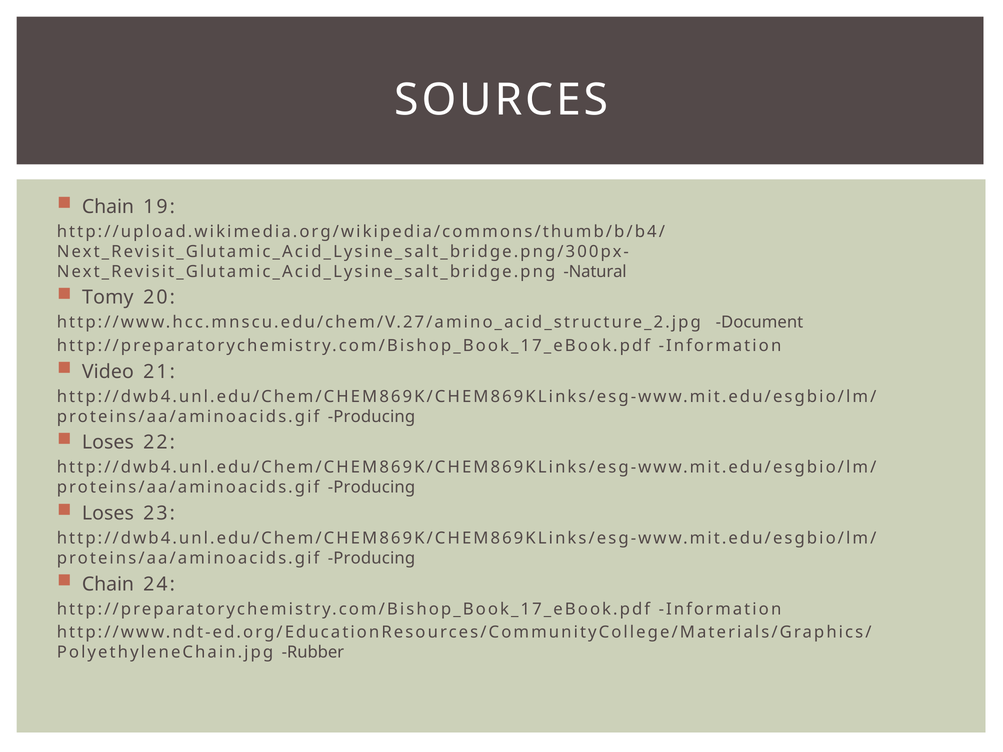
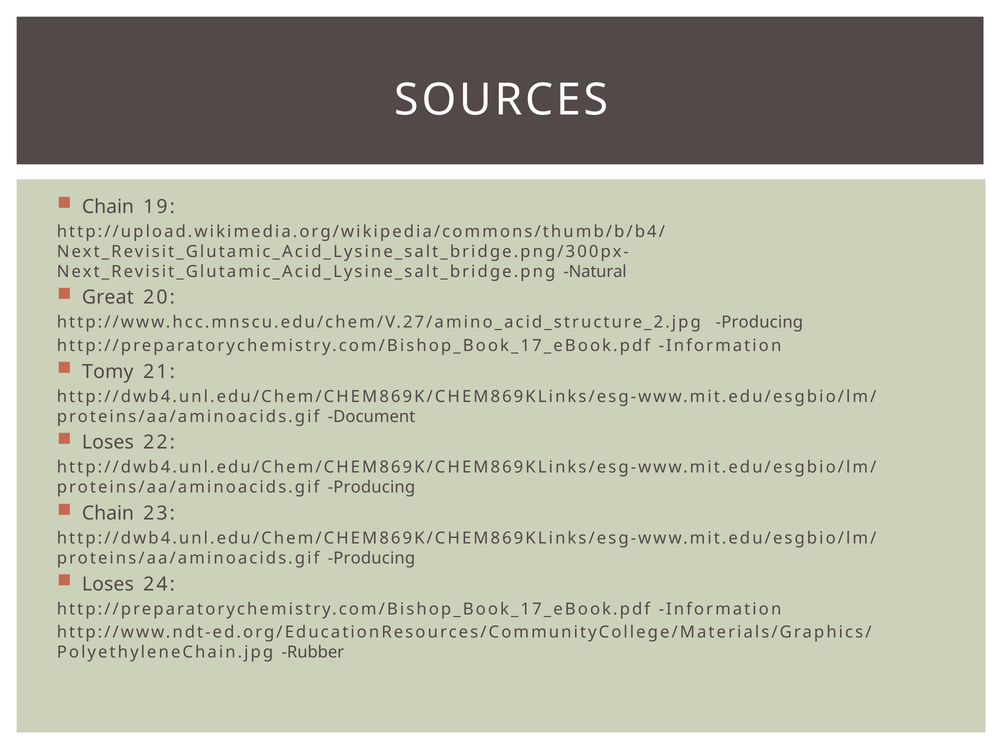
Tomy: Tomy -> Great (108, 298)
http://www.hcc.mnscu.edu/chem/V.27/amino_acid_structure_2.jpg Document: Document -> Producing (759, 322)
Video: Video -> Tomy (108, 372)
Producing: Producing -> Document (372, 417)
Loses: Loses -> Chain (108, 513)
Chain: Chain -> Loses (108, 584)
